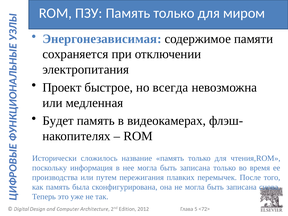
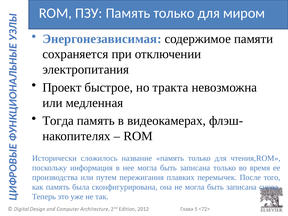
всегда: всегда -> тракта (170, 87)
Будет: Будет -> Тогда (58, 121)
